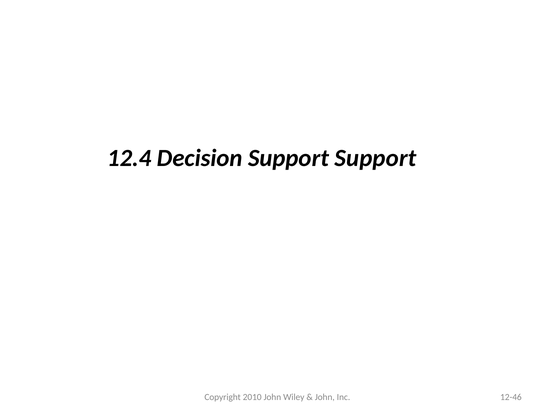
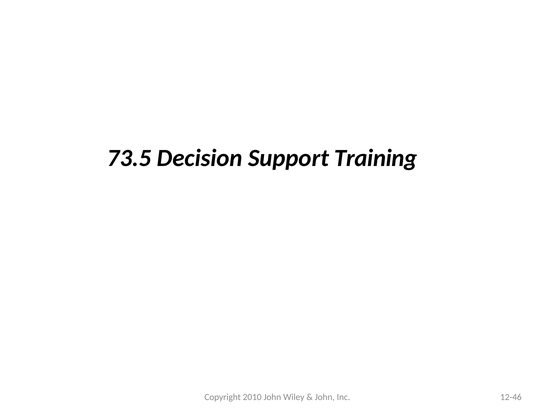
12.4: 12.4 -> 73.5 (129, 158)
Support Support: Support -> Training (376, 158)
